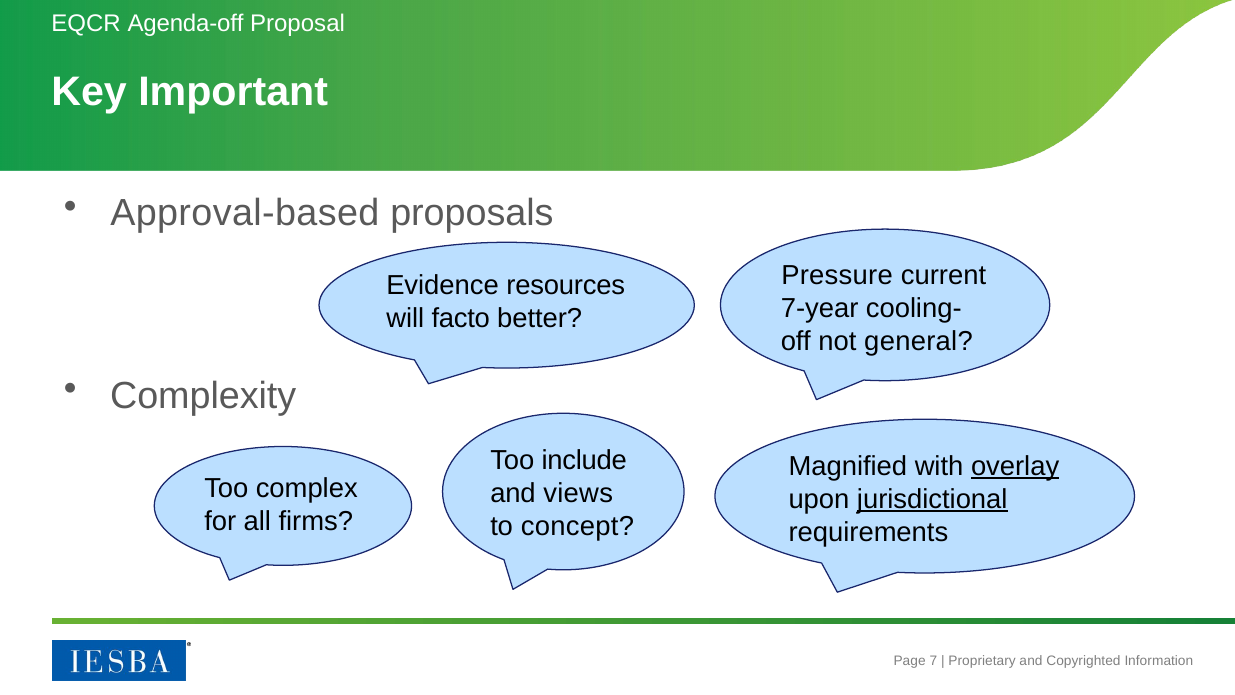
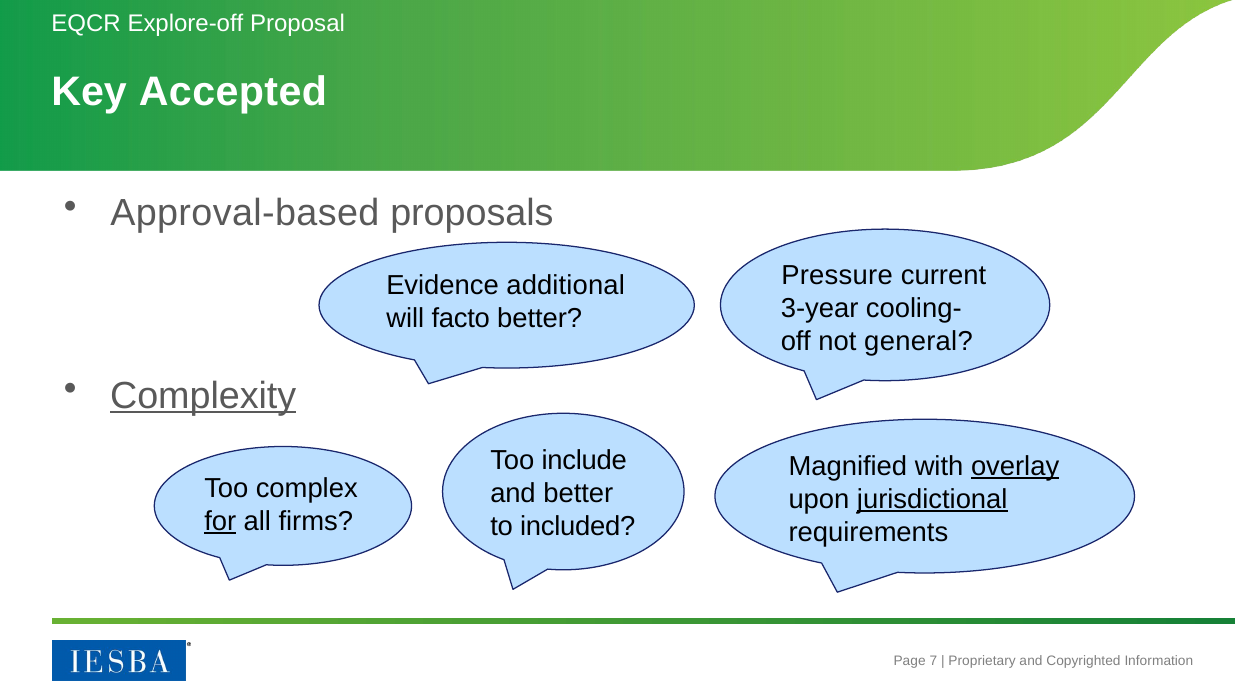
Agenda-off: Agenda-off -> Explore-off (185, 24)
Important: Important -> Accepted (233, 92)
resources: resources -> additional (566, 285)
7-year: 7-year -> 3-year (820, 309)
Complexity underline: none -> present (203, 395)
and views: views -> better (578, 493)
for underline: none -> present (220, 521)
concept: concept -> included (578, 526)
